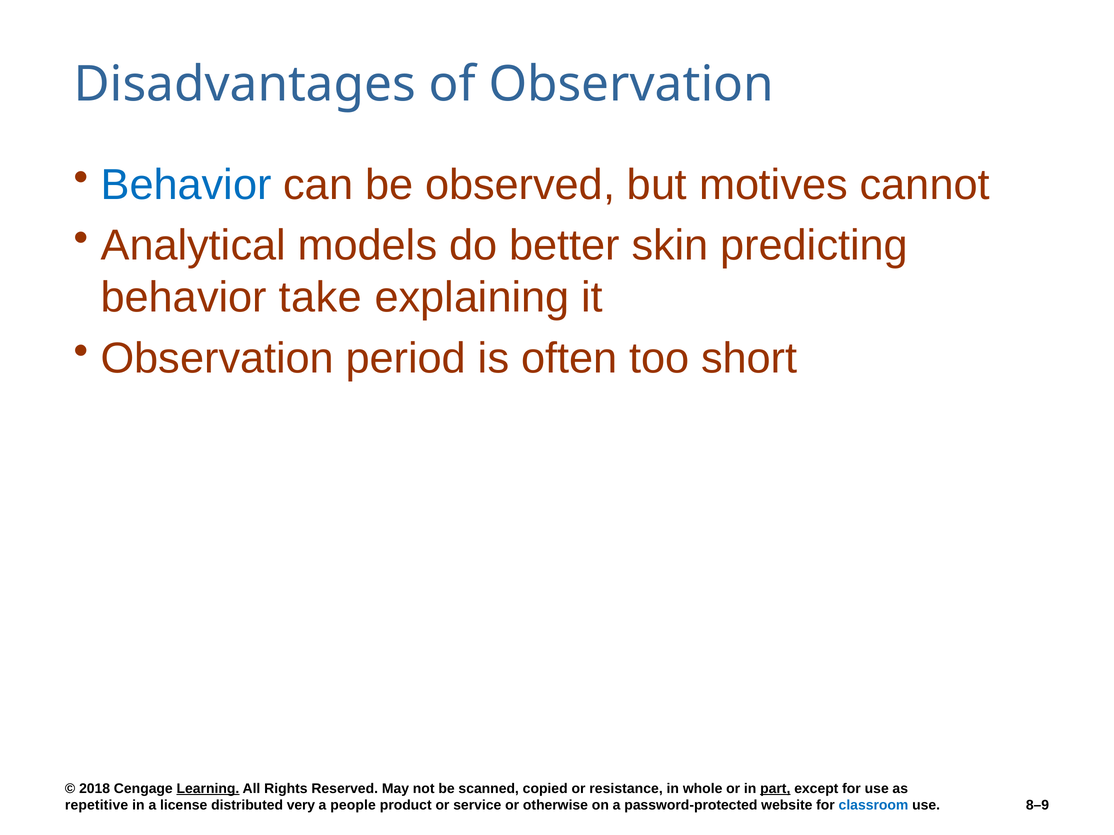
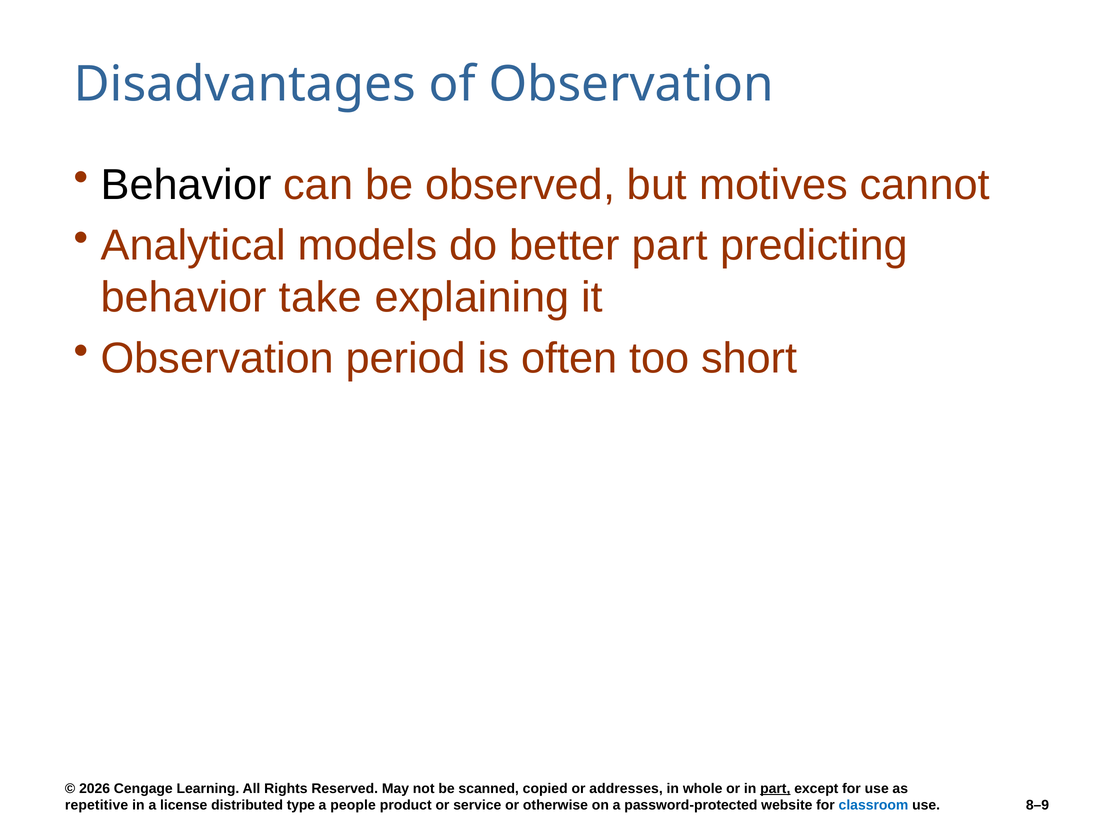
Behavior colour: blue -> black (186, 185)
better skin: skin -> part (670, 246)
2018: 2018 -> 2026 (95, 789)
Learning underline: present -> none (208, 789)
resistance: resistance -> addresses (626, 789)
very: very -> type (301, 806)
